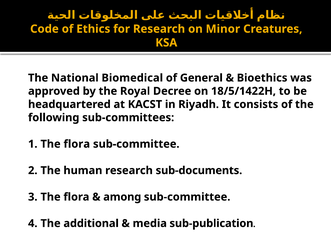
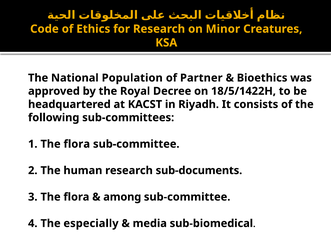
Biomedical: Biomedical -> Population (132, 78)
General: General -> Partner (201, 78)
additional: additional -> especially (91, 224)
sub-publication: sub-publication -> sub-biomedical (211, 224)
